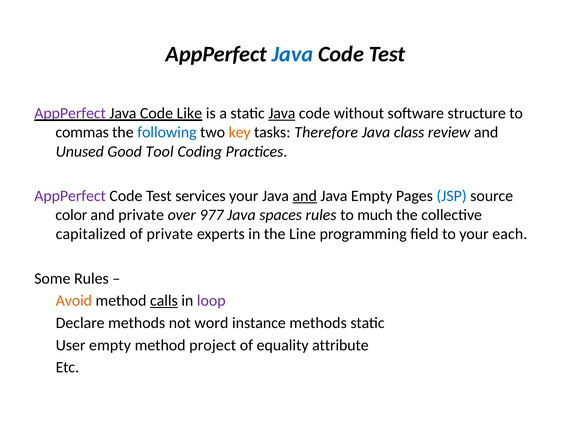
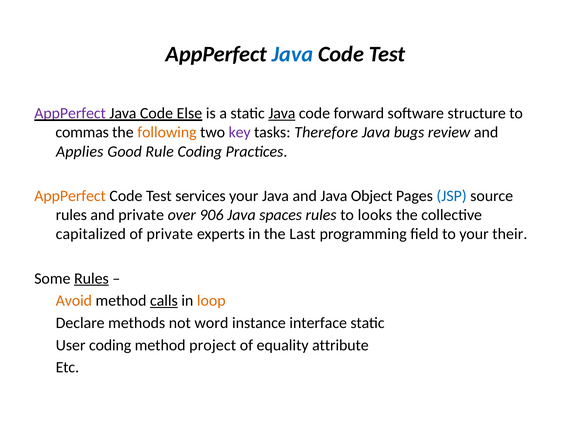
Like: Like -> Else (189, 113)
without: without -> forward (359, 113)
following colour: blue -> orange (167, 132)
key colour: orange -> purple (240, 132)
class: class -> bugs (409, 132)
Unused: Unused -> Applies (80, 152)
Tool: Tool -> Rule (160, 152)
AppPerfect colour: purple -> orange (70, 196)
and underline: present -> none (305, 196)
Java Empty: Empty -> Object (372, 196)
color: color -> rules (71, 215)
977: 977 -> 906 (212, 215)
much: much -> looks (375, 215)
Line: Line -> Last (302, 234)
each: each -> their (510, 234)
Rules underline: none -> present (91, 279)
loop colour: purple -> orange (211, 301)
instance methods: methods -> interface (318, 323)
User empty: empty -> coding (110, 345)
